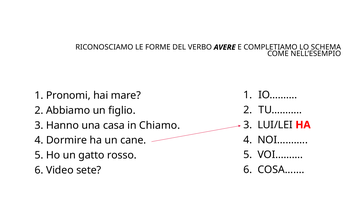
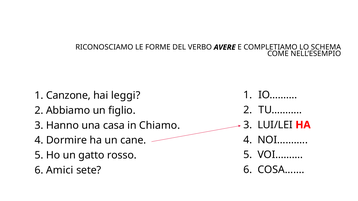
Pronomi: Pronomi -> Canzone (68, 96)
mare: mare -> leggi (126, 96)
Video: Video -> Amici (60, 171)
